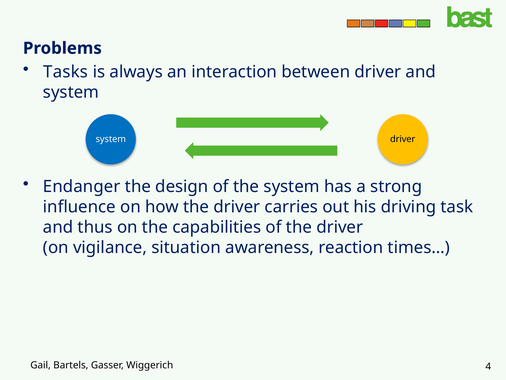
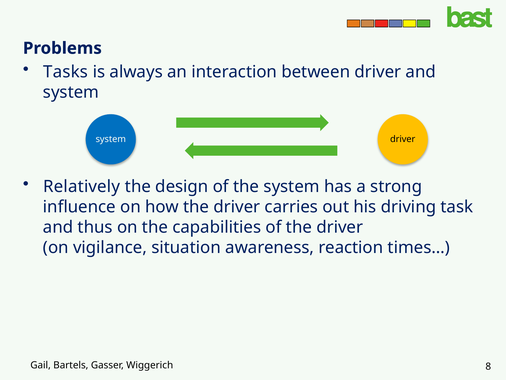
Endanger: Endanger -> Relatively (82, 186)
4: 4 -> 8 (488, 366)
